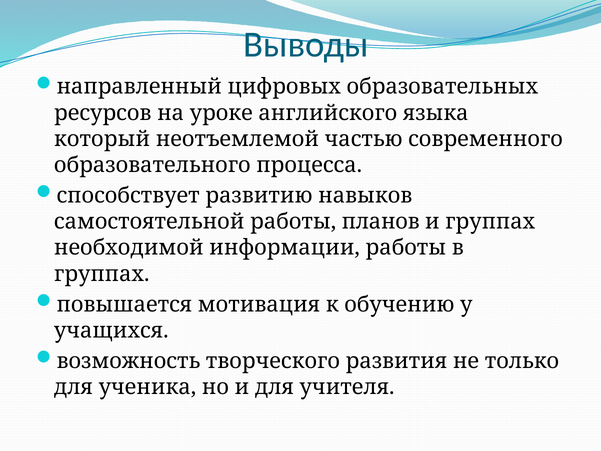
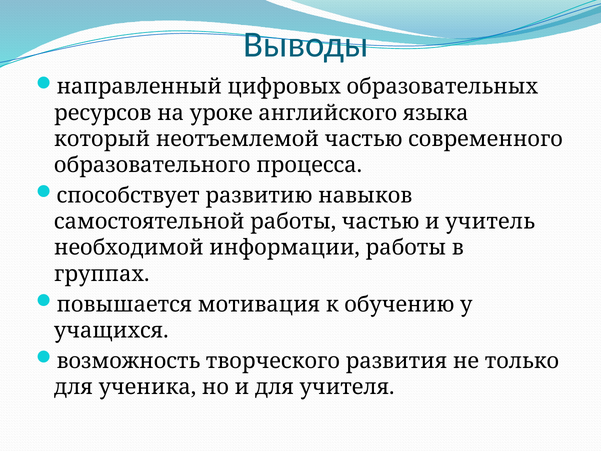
работы планов: планов -> частью (381, 222)
и группах: группах -> учитель (490, 222)
